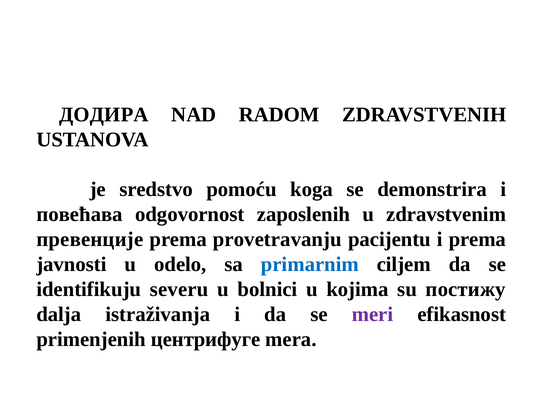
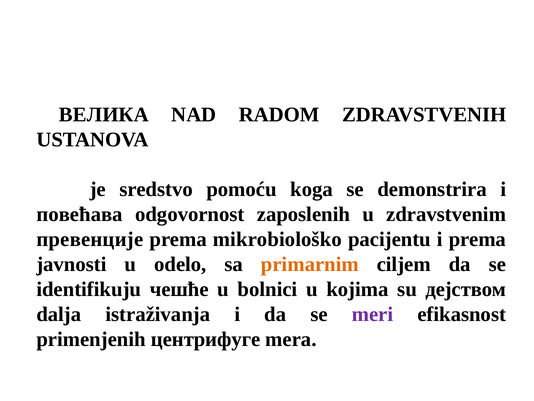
ДОДИРА: ДОДИРА -> ВЕЛИКА (104, 114)
provetravanju: provetravanju -> mikrobiološko (277, 239)
primarnim colour: blue -> orange (310, 264)
severu: severu -> чешће (179, 289)
постижу: постижу -> дејством (466, 289)
